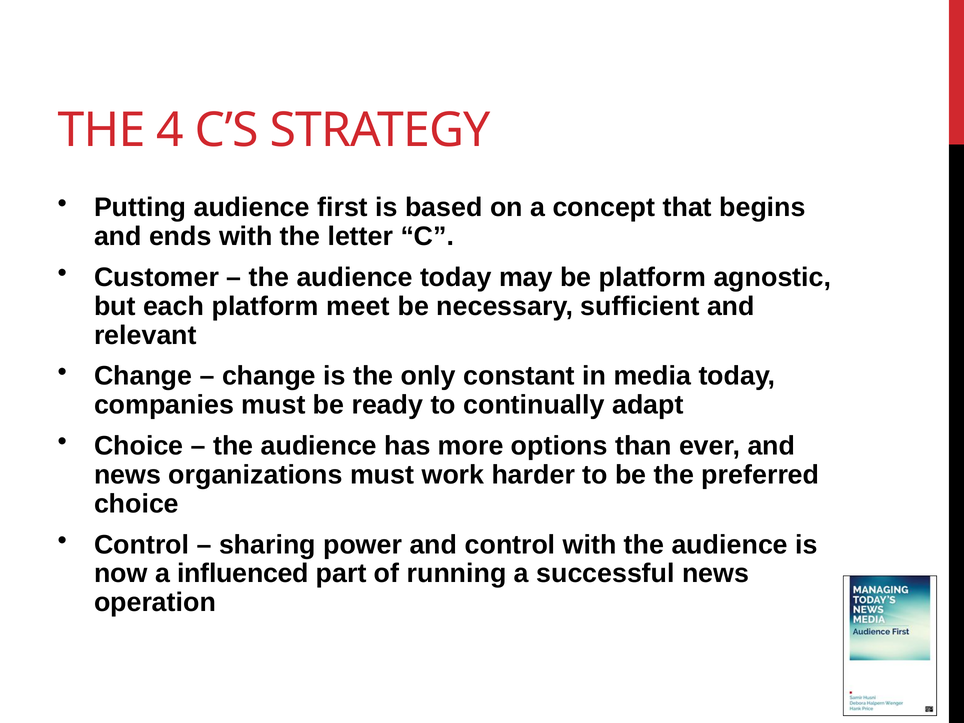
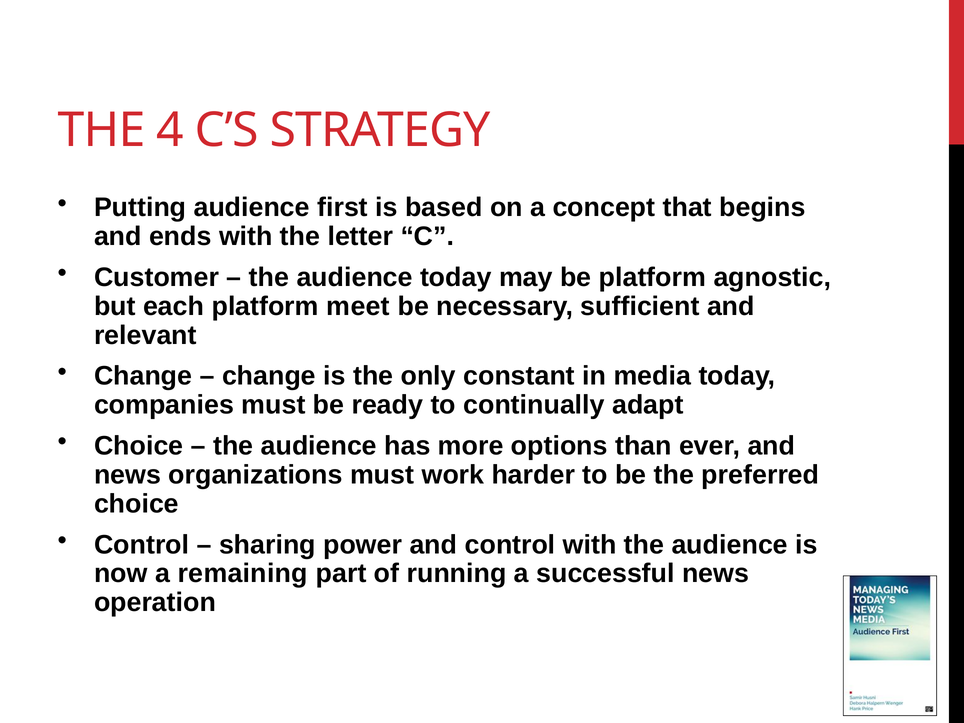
influenced: influenced -> remaining (243, 574)
